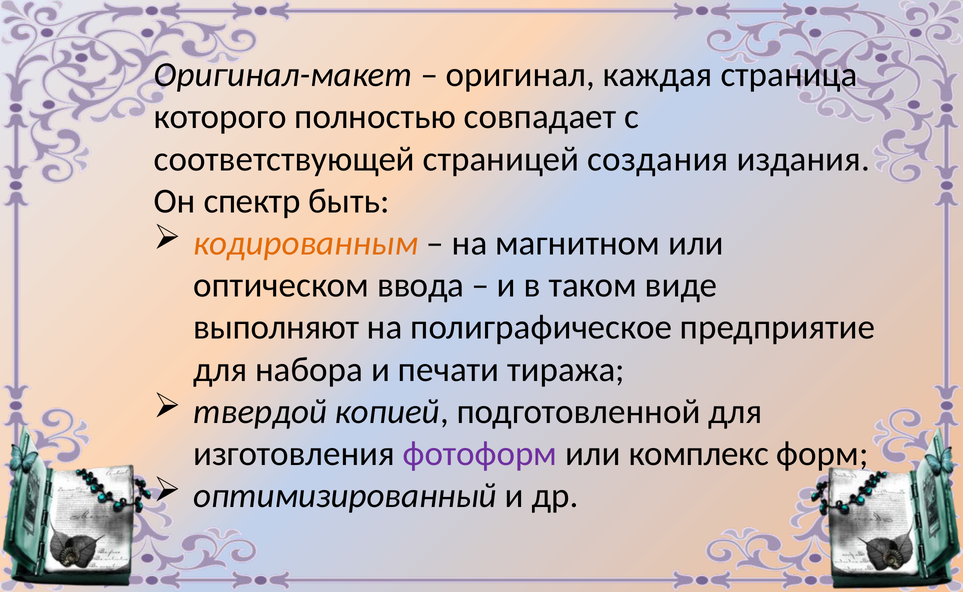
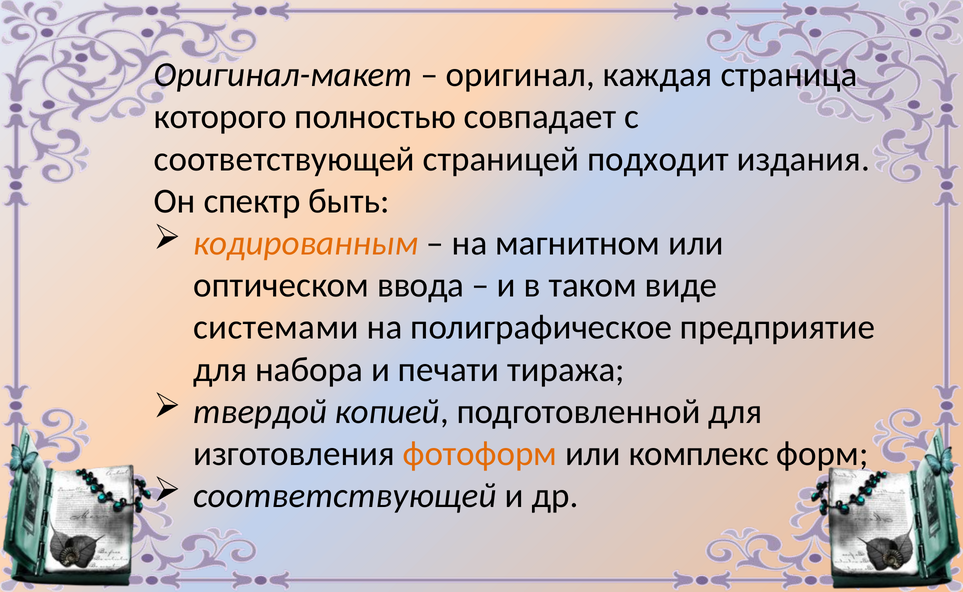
создания: создания -> подходит (658, 159)
выполняют: выполняют -> системами (276, 327)
фотоформ colour: purple -> orange (480, 453)
оптимизированный: оптимизированный -> соответствующей (345, 496)
